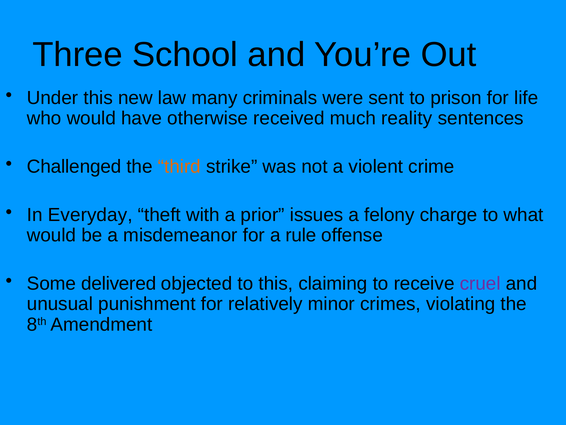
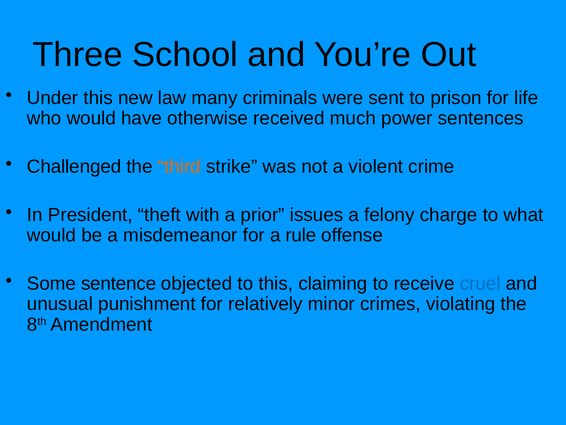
reality: reality -> power (407, 118)
Everyday: Everyday -> President (90, 215)
delivered: delivered -> sentence (119, 283)
cruel colour: purple -> blue (480, 283)
